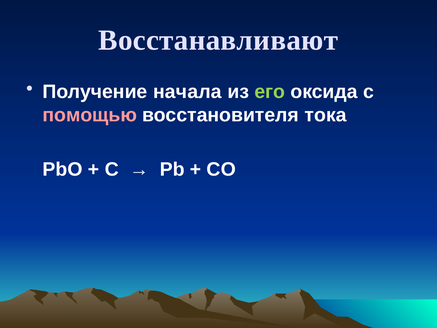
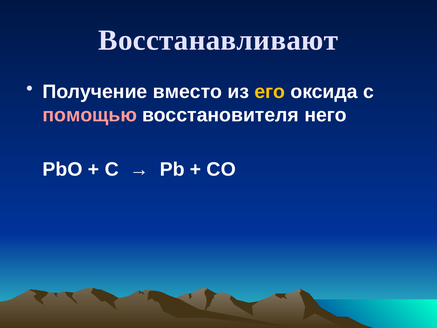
начала: начала -> вместо (187, 92)
его colour: light green -> yellow (270, 92)
тока: тока -> него (326, 115)
